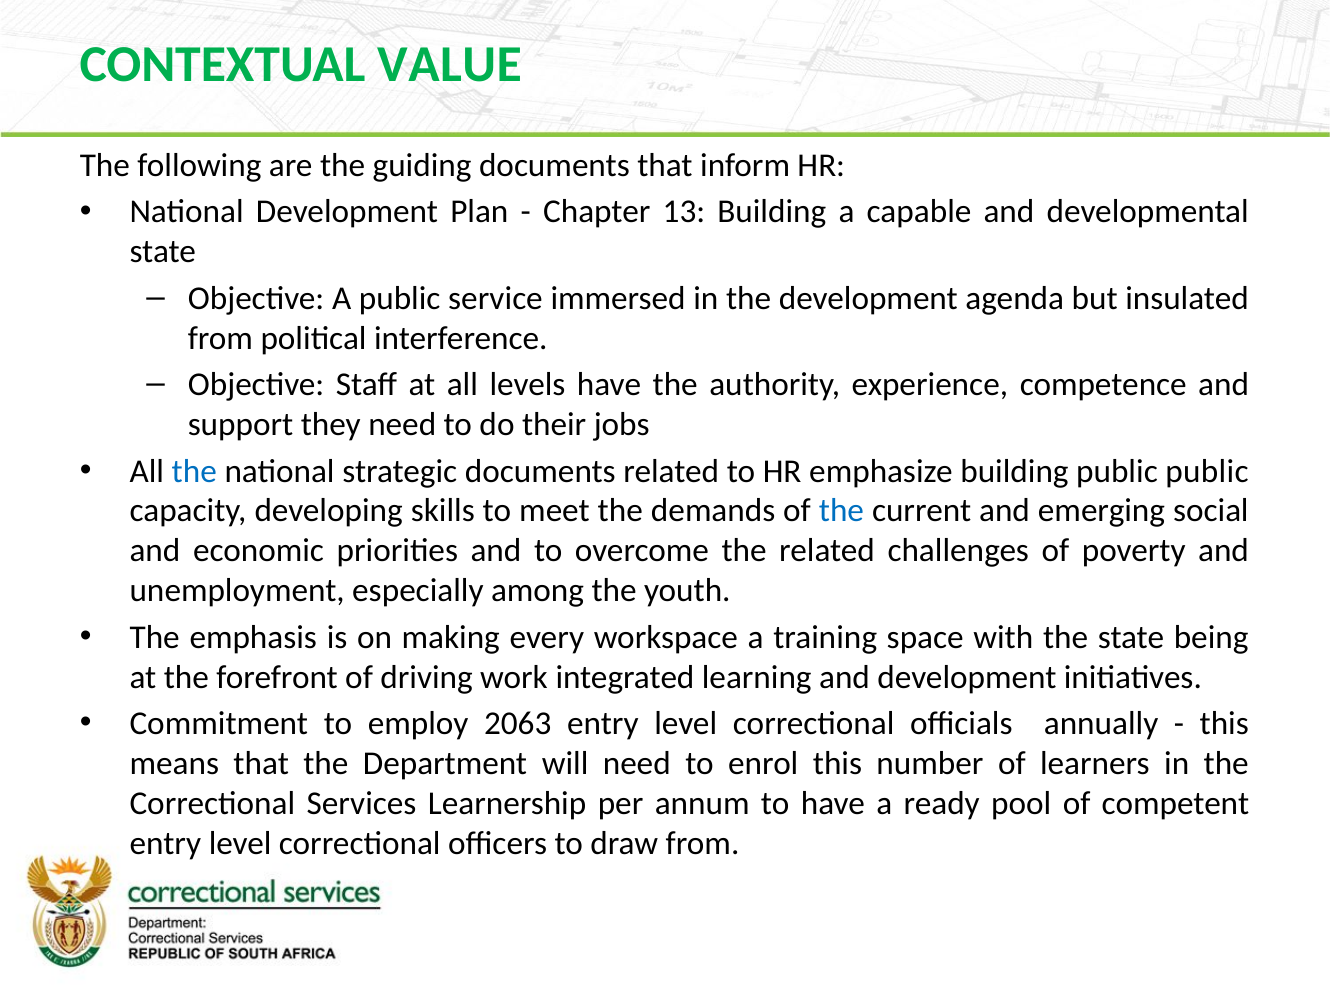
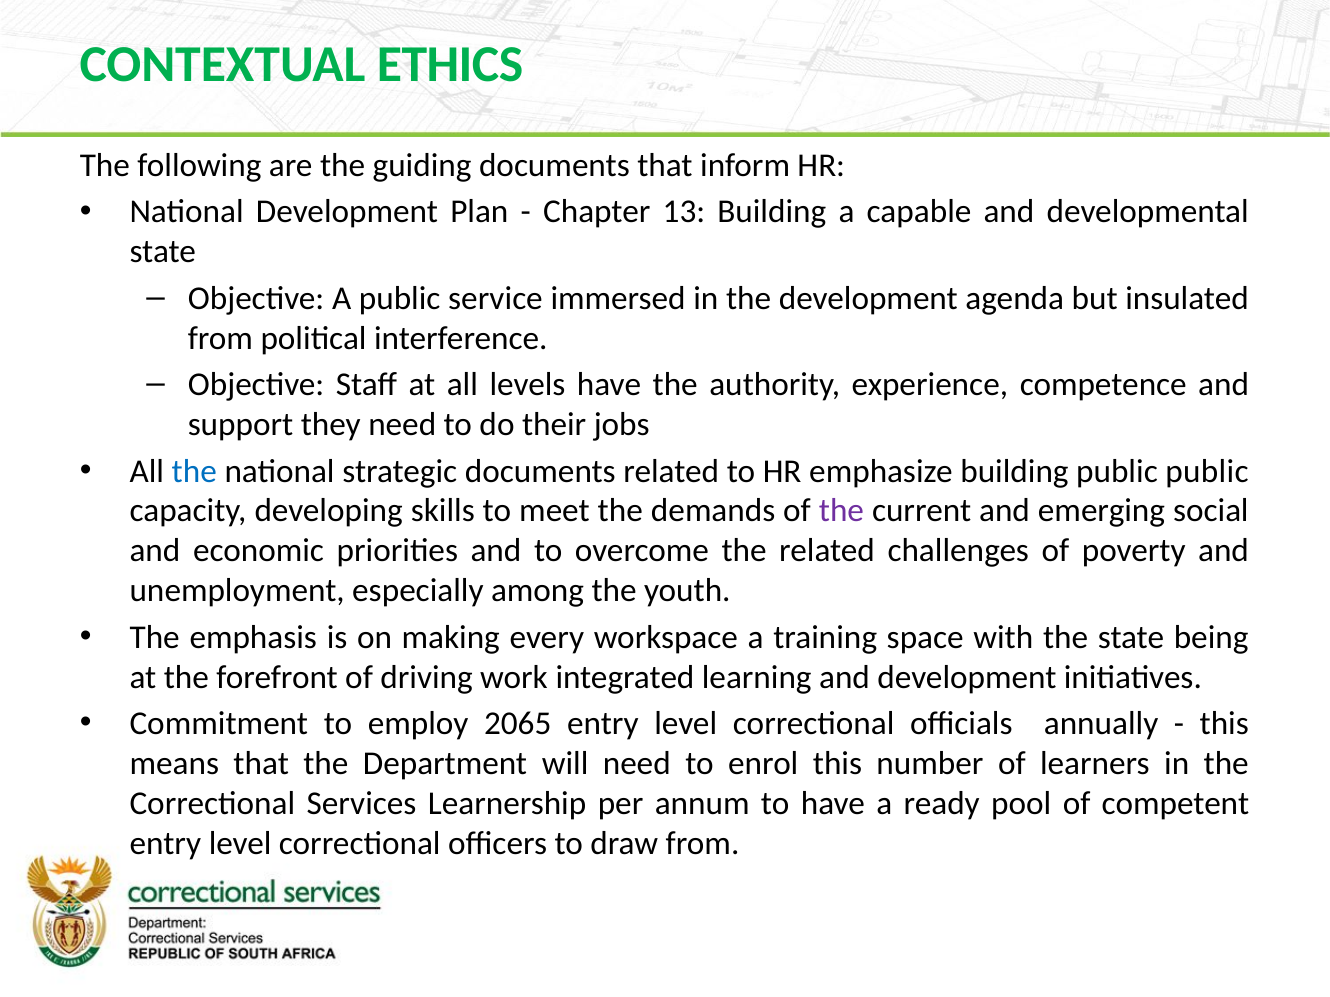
VALUE: VALUE -> ETHICS (450, 64)
the colour: blue -> purple (841, 511)
2063: 2063 -> 2065 (518, 724)
